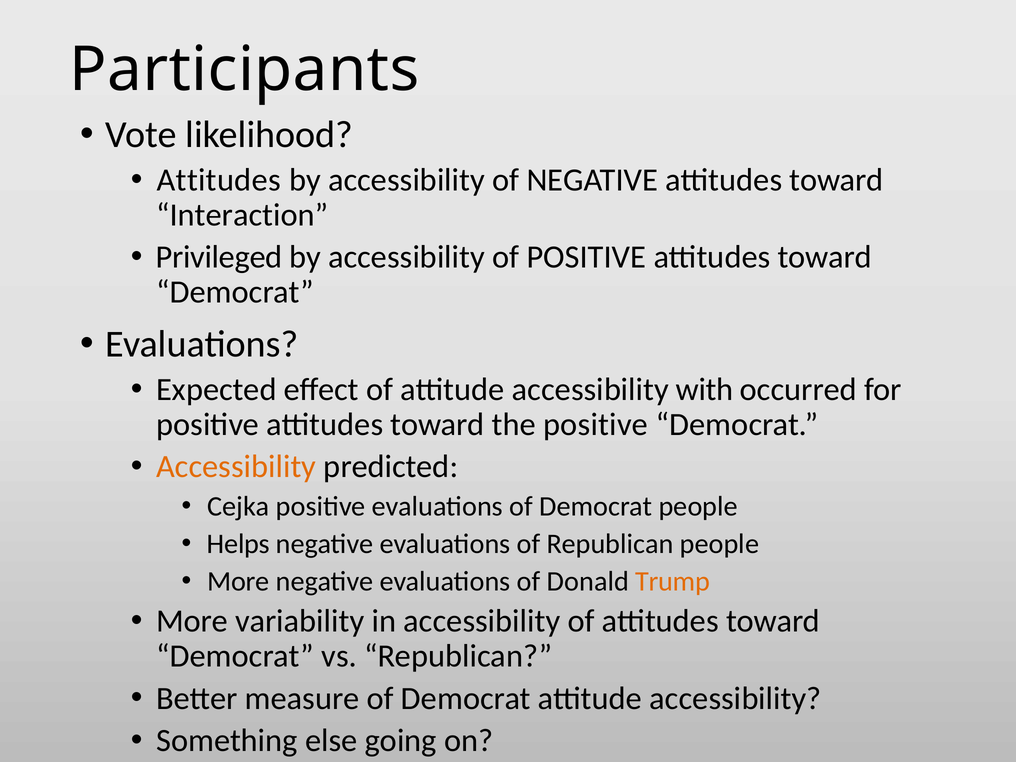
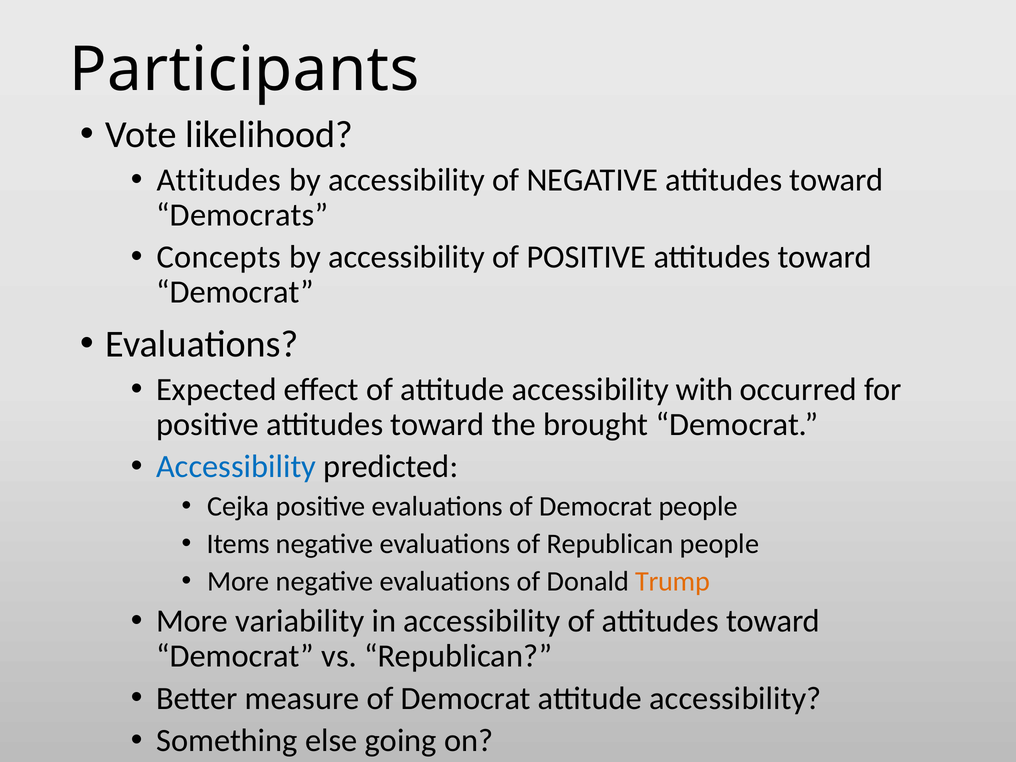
Interaction: Interaction -> Democrats (242, 215)
Privileged: Privileged -> Concepts (219, 257)
the positive: positive -> brought (596, 424)
Accessibility colour: orange -> blue (236, 467)
Helps: Helps -> Items (238, 544)
